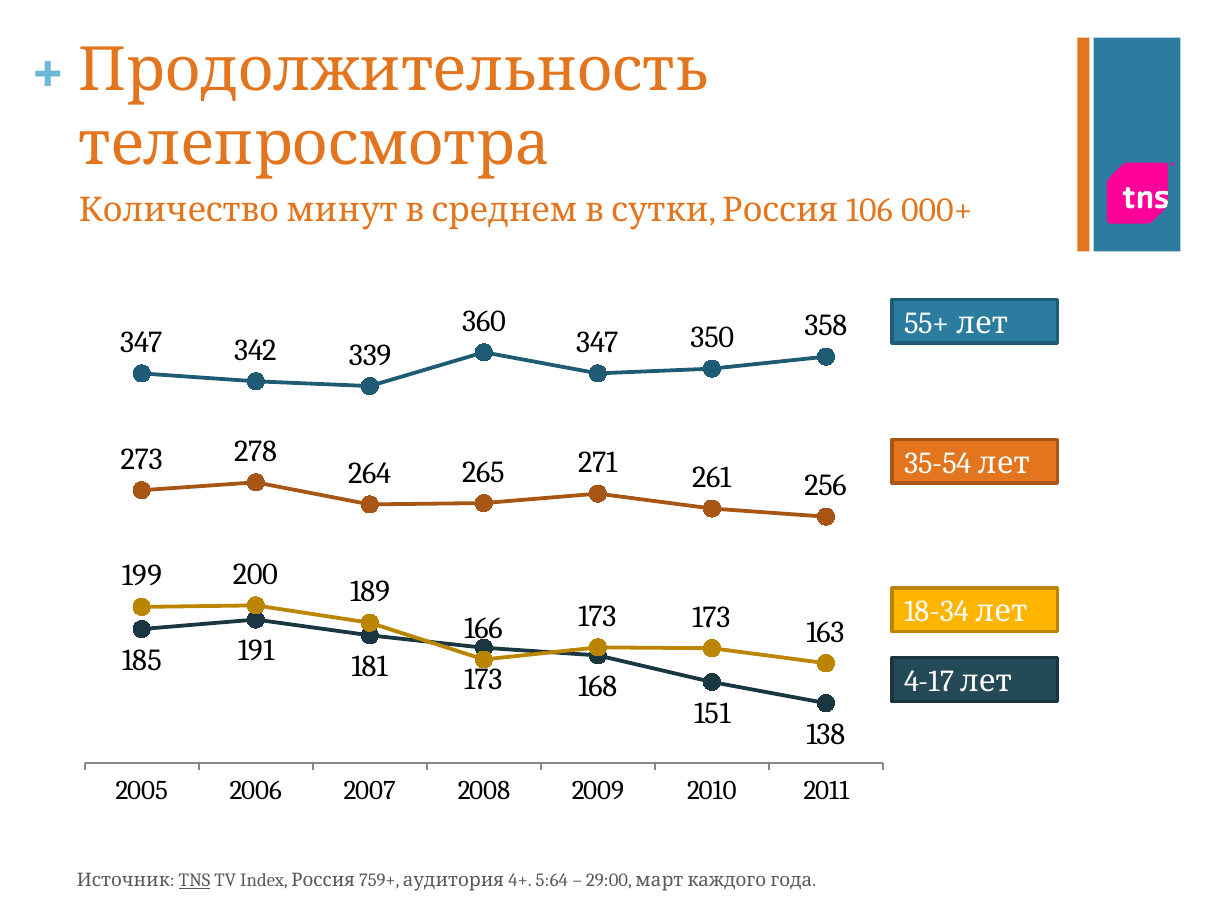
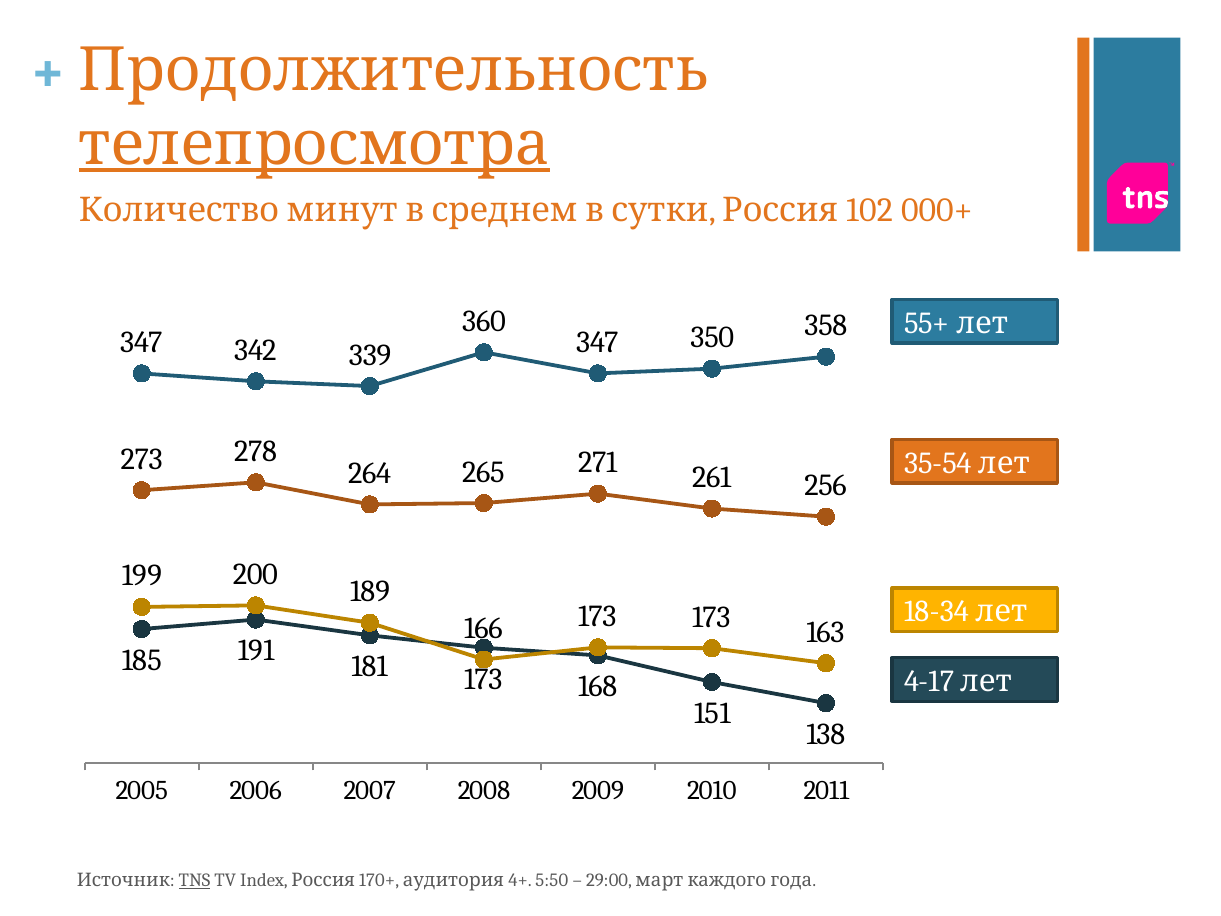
телепросмотра underline: none -> present (314, 144)
106: 106 -> 102 (870, 210)
759+: 759+ -> 170+ (379, 880)
5:64: 5:64 -> 5:50 (552, 880)
